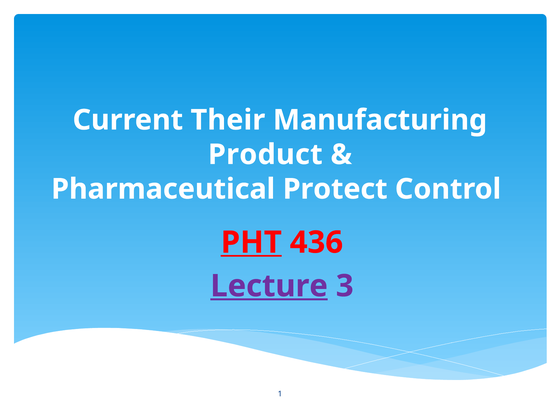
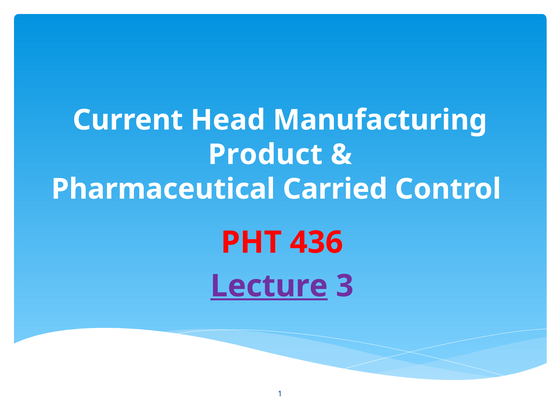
Their: Their -> Head (228, 120)
Protect: Protect -> Carried (335, 189)
PHT underline: present -> none (251, 242)
